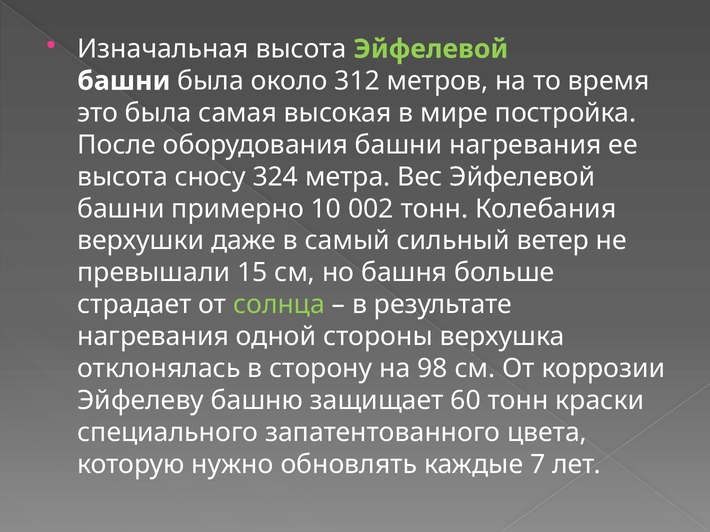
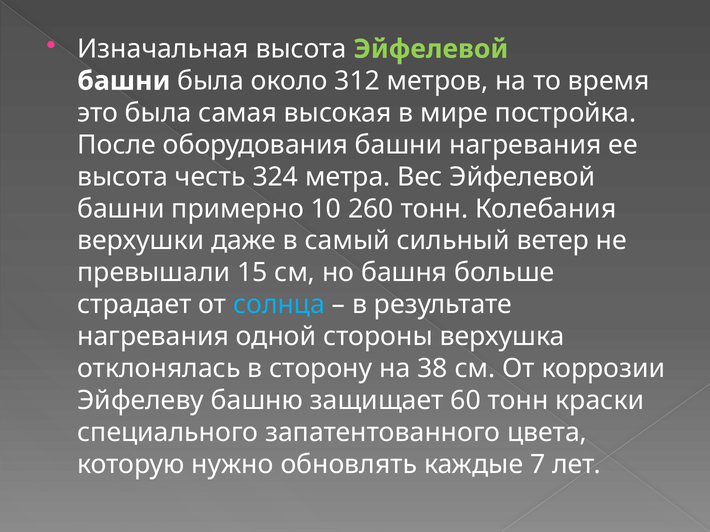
сносу: сносу -> честь (210, 177)
002: 002 -> 260 (371, 209)
солнца colour: light green -> light blue (279, 305)
98: 98 -> 38 (432, 369)
